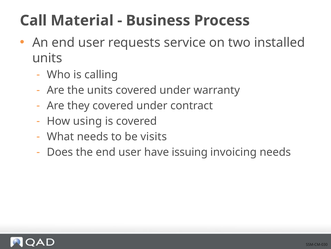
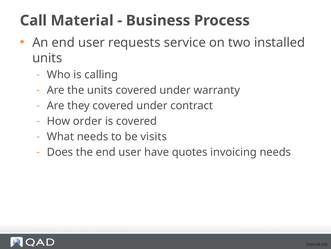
using: using -> order (88, 121)
issuing: issuing -> quotes (190, 152)
